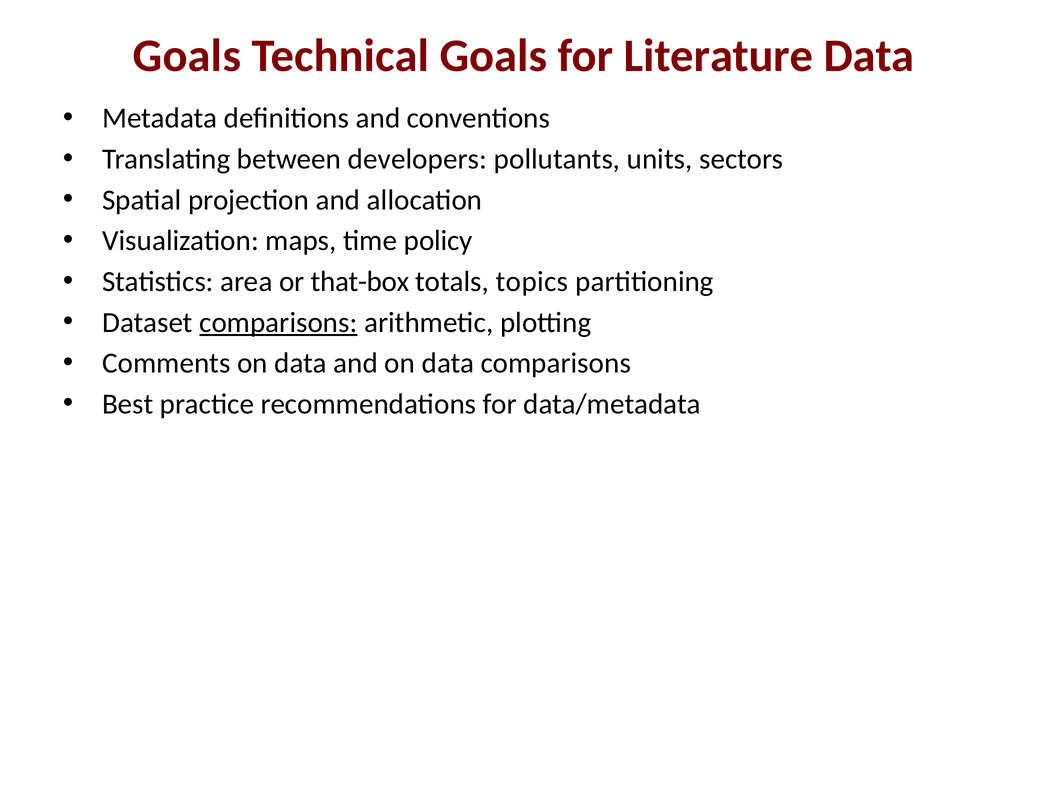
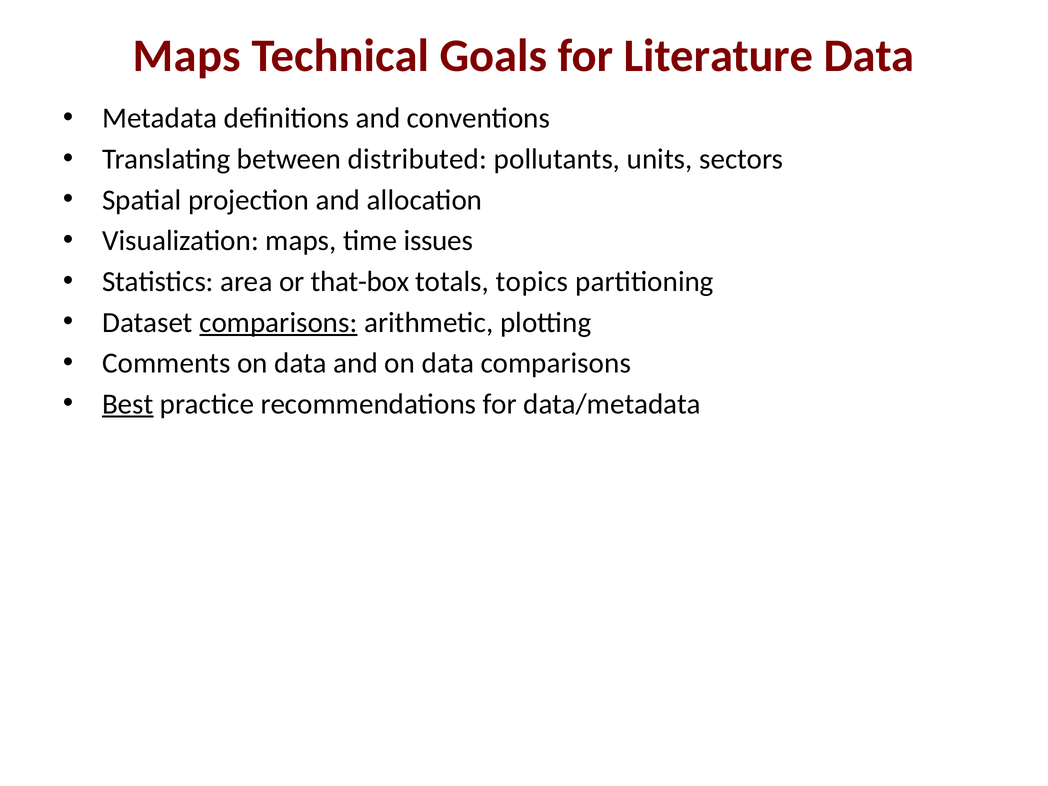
Goals: Goals -> Maps (187, 56)
developers: developers -> distributed (418, 159)
policy: policy -> issues (438, 241)
Best underline: none -> present (128, 404)
